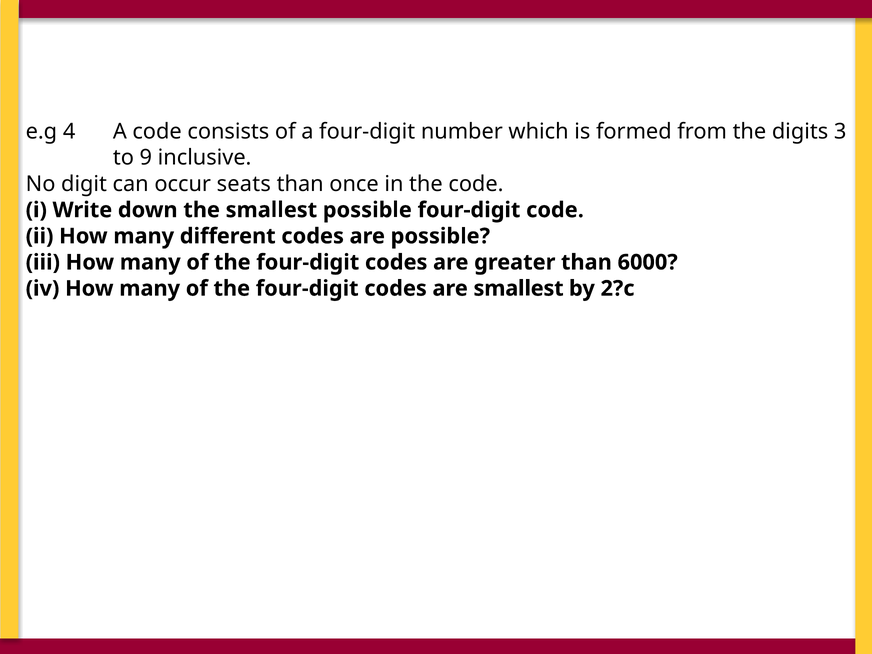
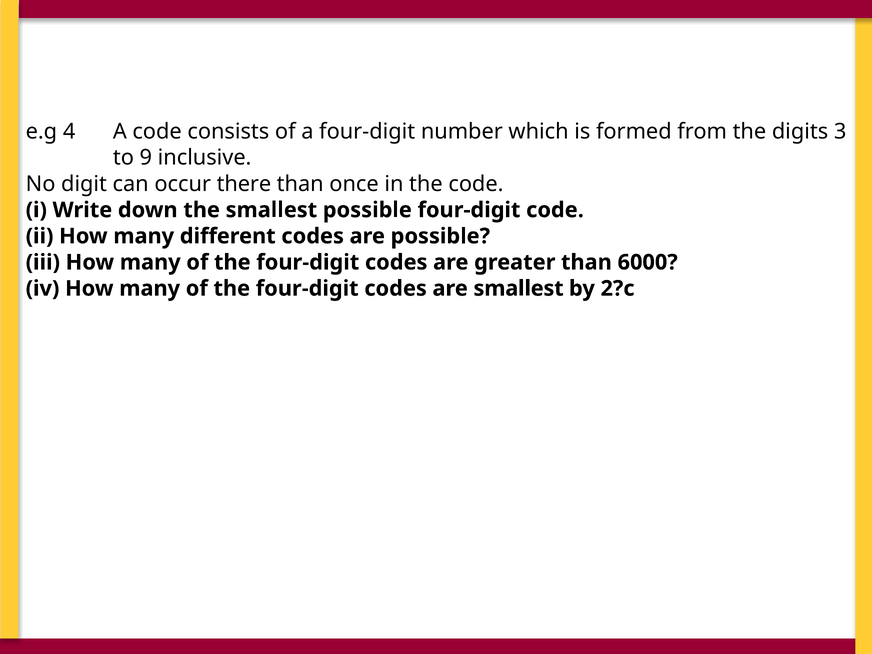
seats: seats -> there (244, 184)
